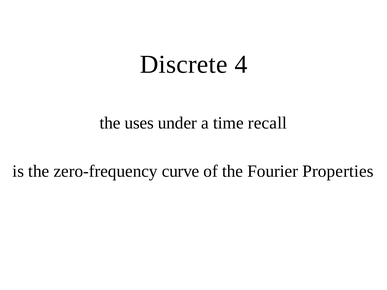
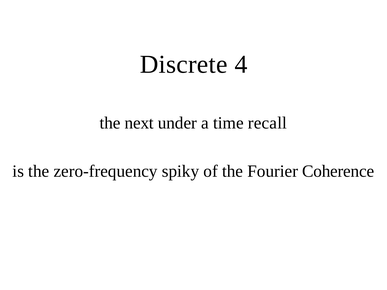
uses: uses -> next (139, 123)
curve: curve -> spiky (181, 171)
Properties: Properties -> Coherence (338, 171)
